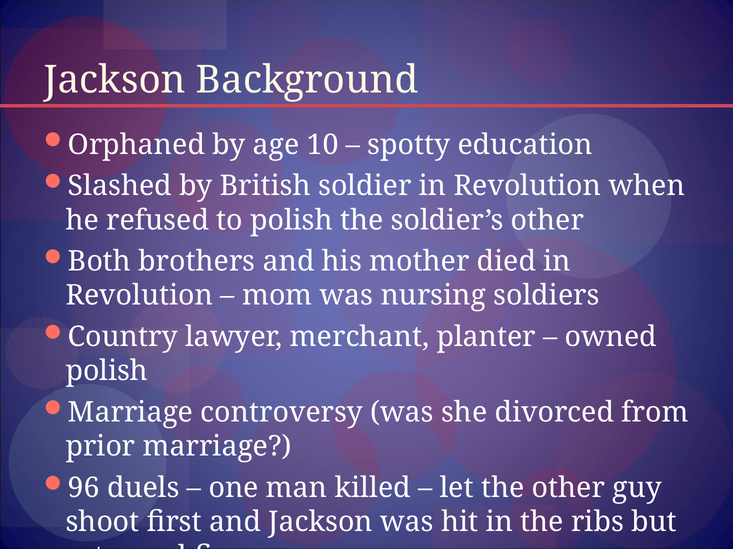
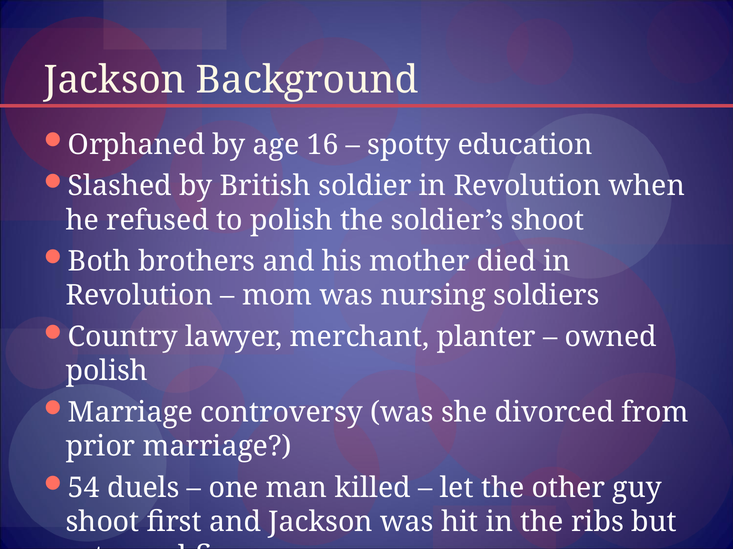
10: 10 -> 16 (323, 145)
soldier’s other: other -> shoot (548, 220)
96: 96 -> 54 (84, 489)
